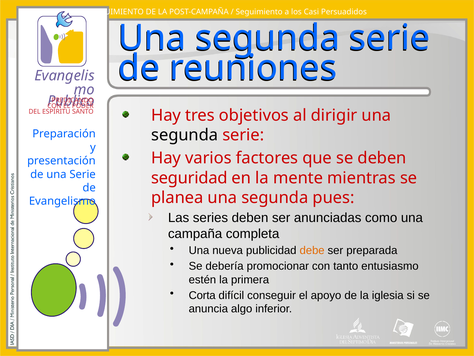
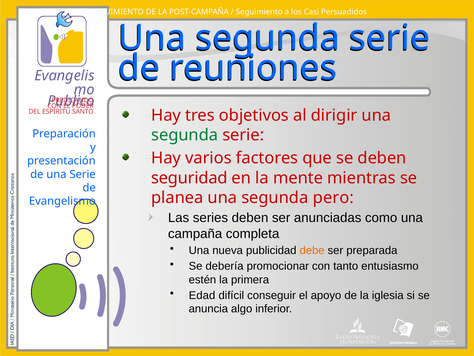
segunda colour: black -> green (185, 135)
pues: pues -> pero (333, 197)
Corta: Corta -> Edad (202, 295)
